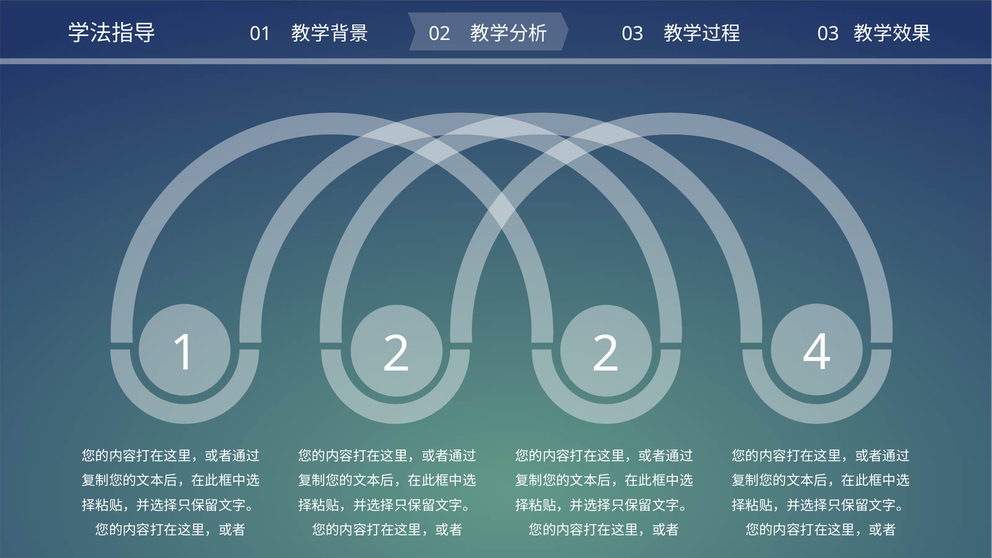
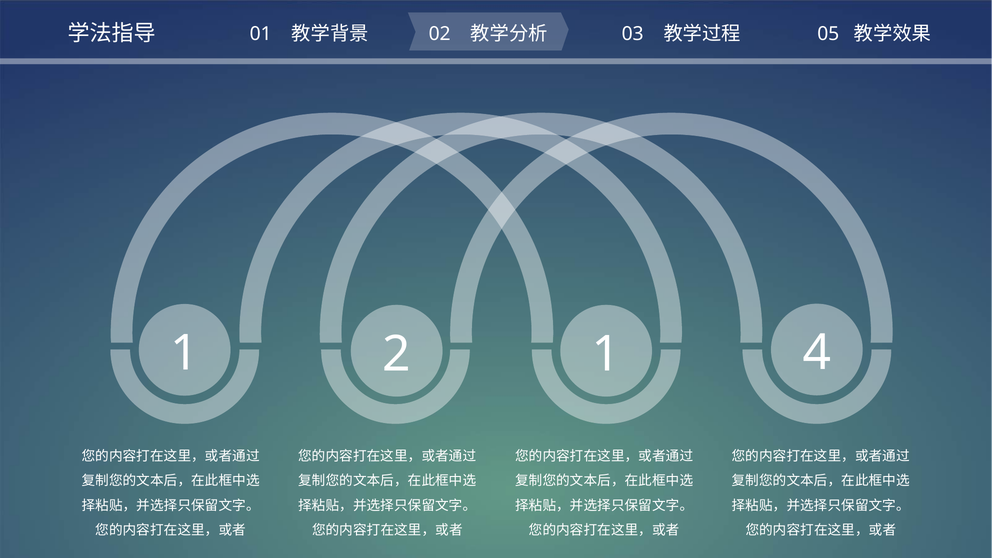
03: 03 -> 05 (828, 34)
2 2: 2 -> 1 (606, 354)
